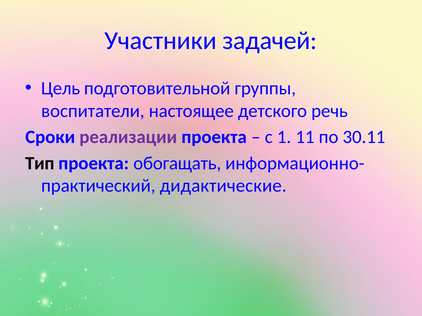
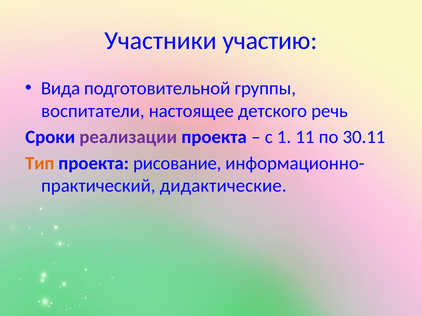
задачей: задачей -> участию (270, 41)
Цель: Цель -> Вида (61, 89)
Тип colour: black -> orange (40, 164)
обогащать: обогащать -> рисование (177, 164)
